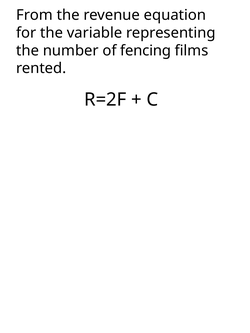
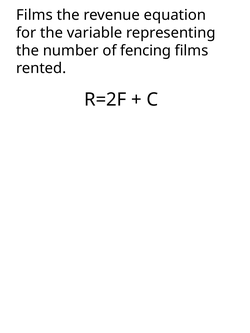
From: From -> Films (34, 15)
